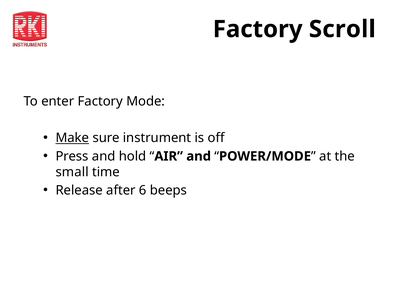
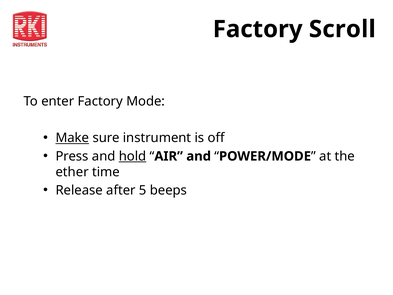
hold underline: none -> present (133, 156)
small: small -> ether (72, 172)
6: 6 -> 5 (143, 190)
